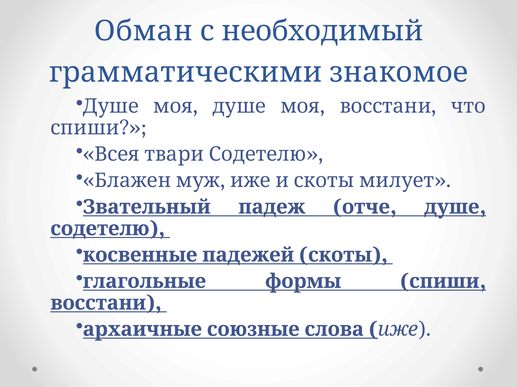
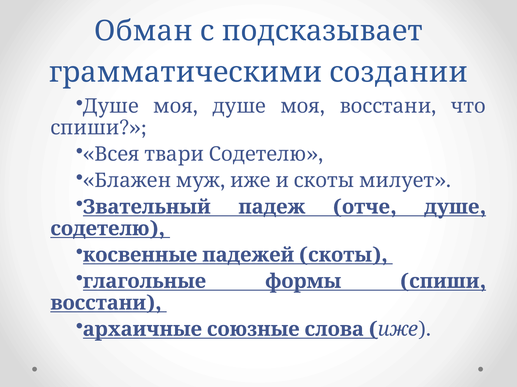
необходимый: необходимый -> подсказывает (322, 31)
знакомое: знакомое -> создании (399, 73)
